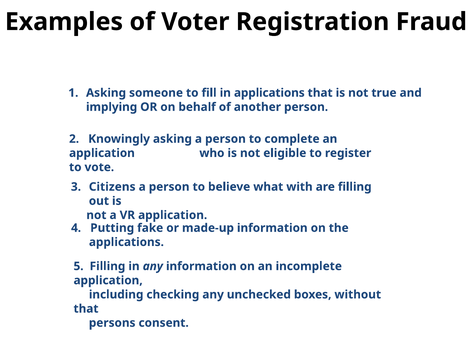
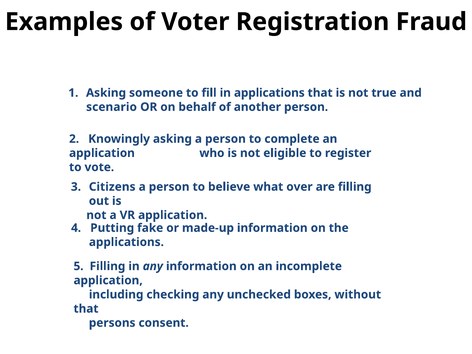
implying: implying -> scenario (112, 107)
with: with -> over (299, 187)
